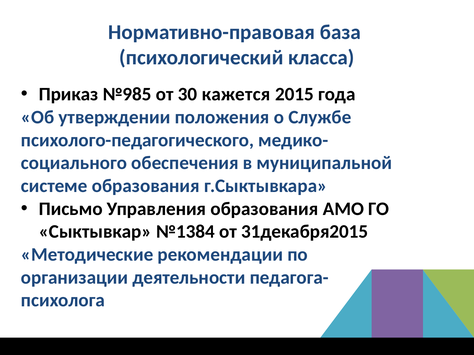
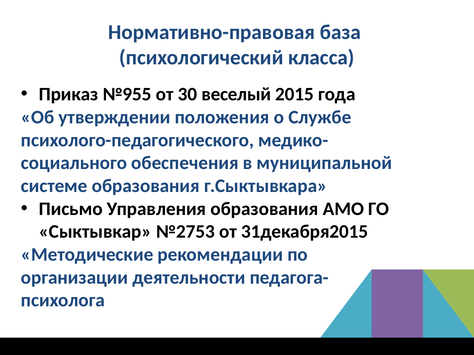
№985: №985 -> №955 (127, 94)
кажется: кажется -> веселый (236, 94)
№1384: №1384 -> №2753 (185, 232)
